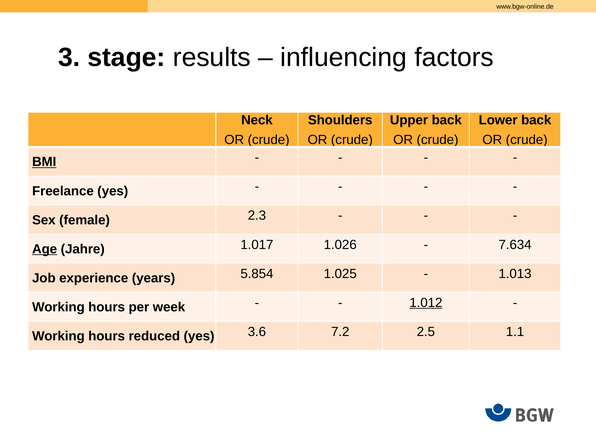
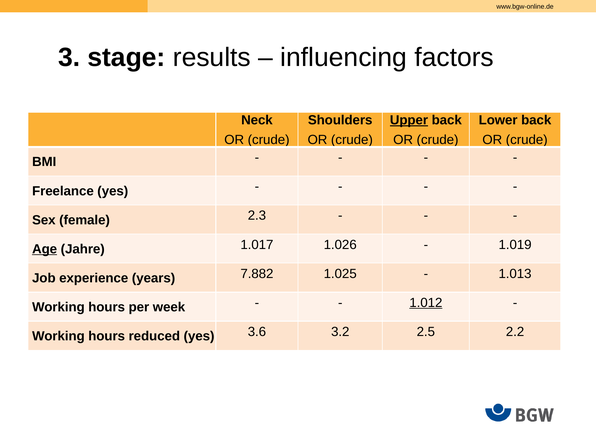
Upper underline: none -> present (409, 120)
BMI underline: present -> none (44, 162)
7.634: 7.634 -> 1.019 (515, 245)
5.854: 5.854 -> 7.882 (257, 274)
7.2: 7.2 -> 3.2 (340, 332)
1.1: 1.1 -> 2.2 (515, 332)
